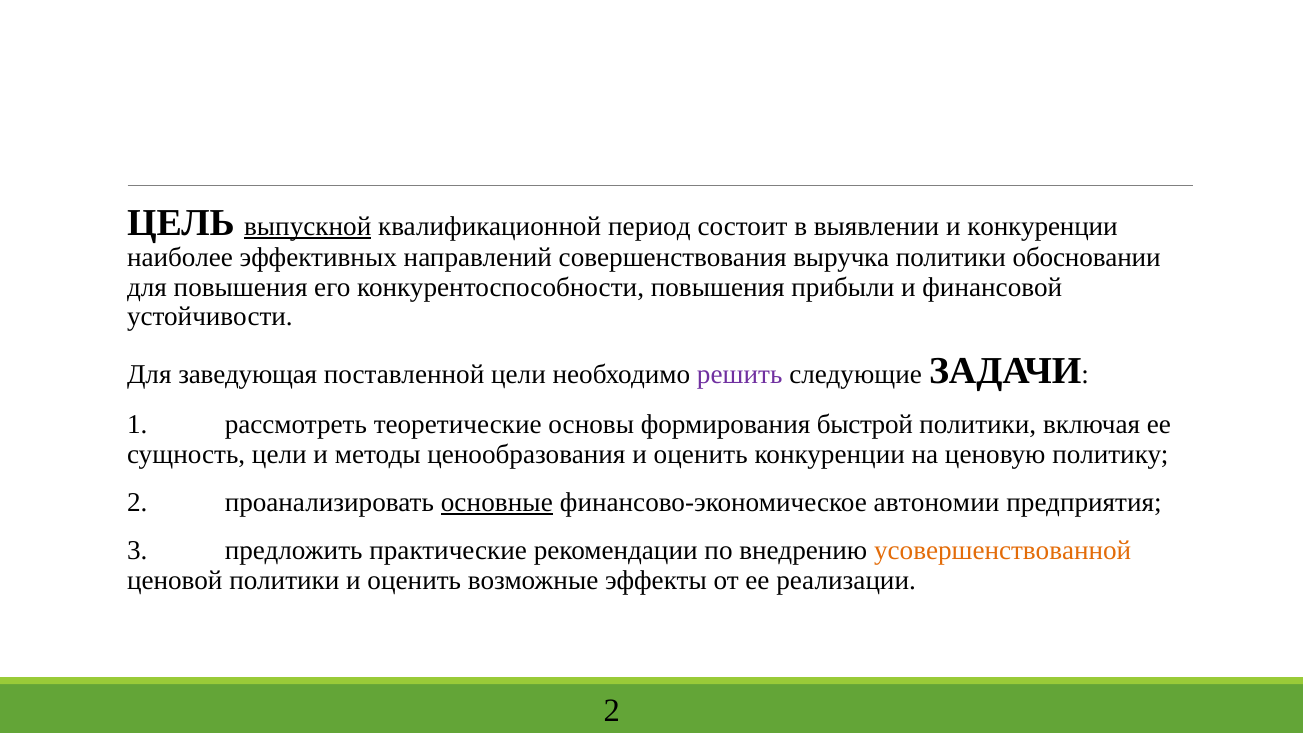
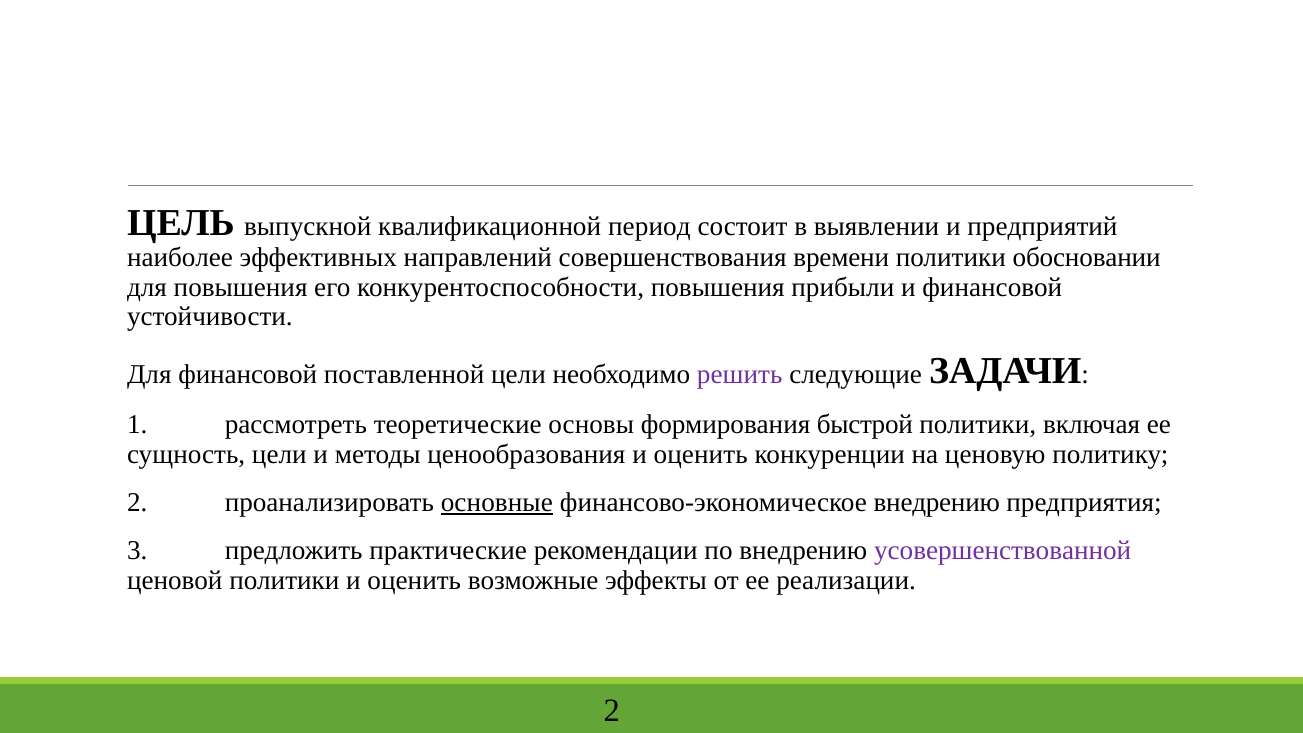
выпускной underline: present -> none (308, 226)
и конкуренции: конкуренции -> предприятий (1042, 226)
выручка: выручка -> времени (841, 258)
Для заведующая: заведующая -> финансовой (248, 374)
финансово-экономическое автономии: автономии -> внедрению (937, 502)
усовершенствованной colour: orange -> purple (1003, 551)
